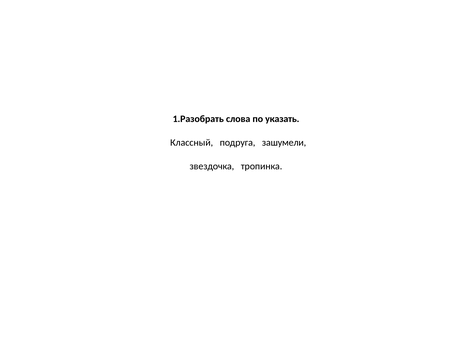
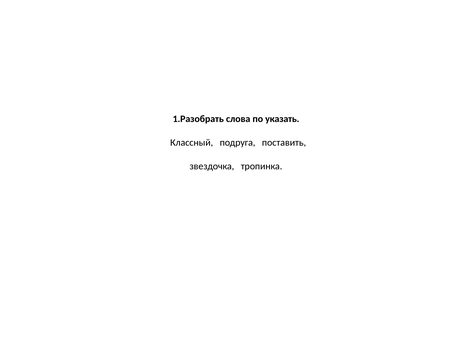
зашумели: зашумели -> поставить (284, 143)
